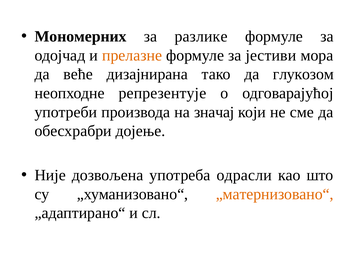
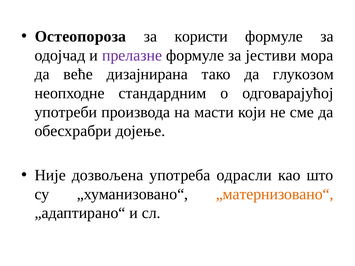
Мономерних: Мономерних -> Остеопороза (80, 36)
разлике: разлике -> користи (201, 36)
прелазне colour: orange -> purple (132, 55)
репрезентује: репрезентује -> стандардним (162, 93)
значај: значај -> масти (214, 112)
